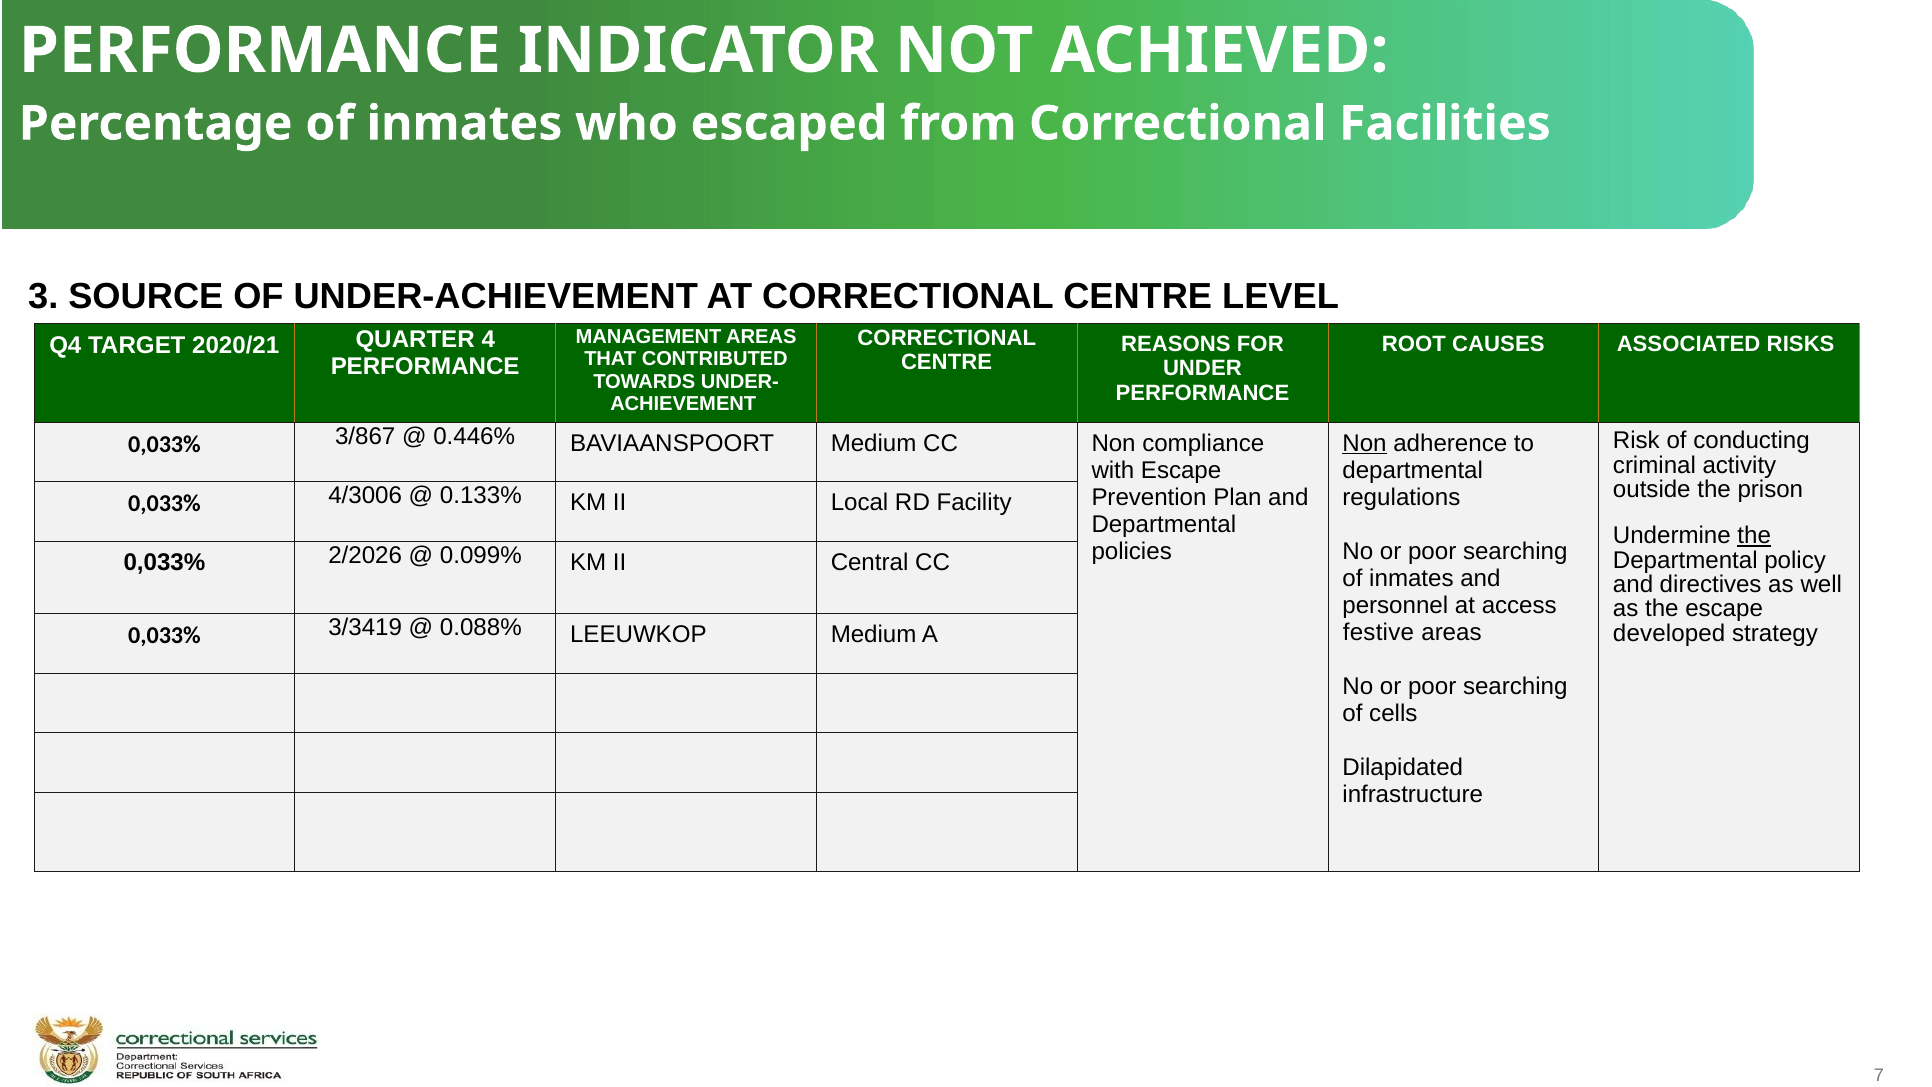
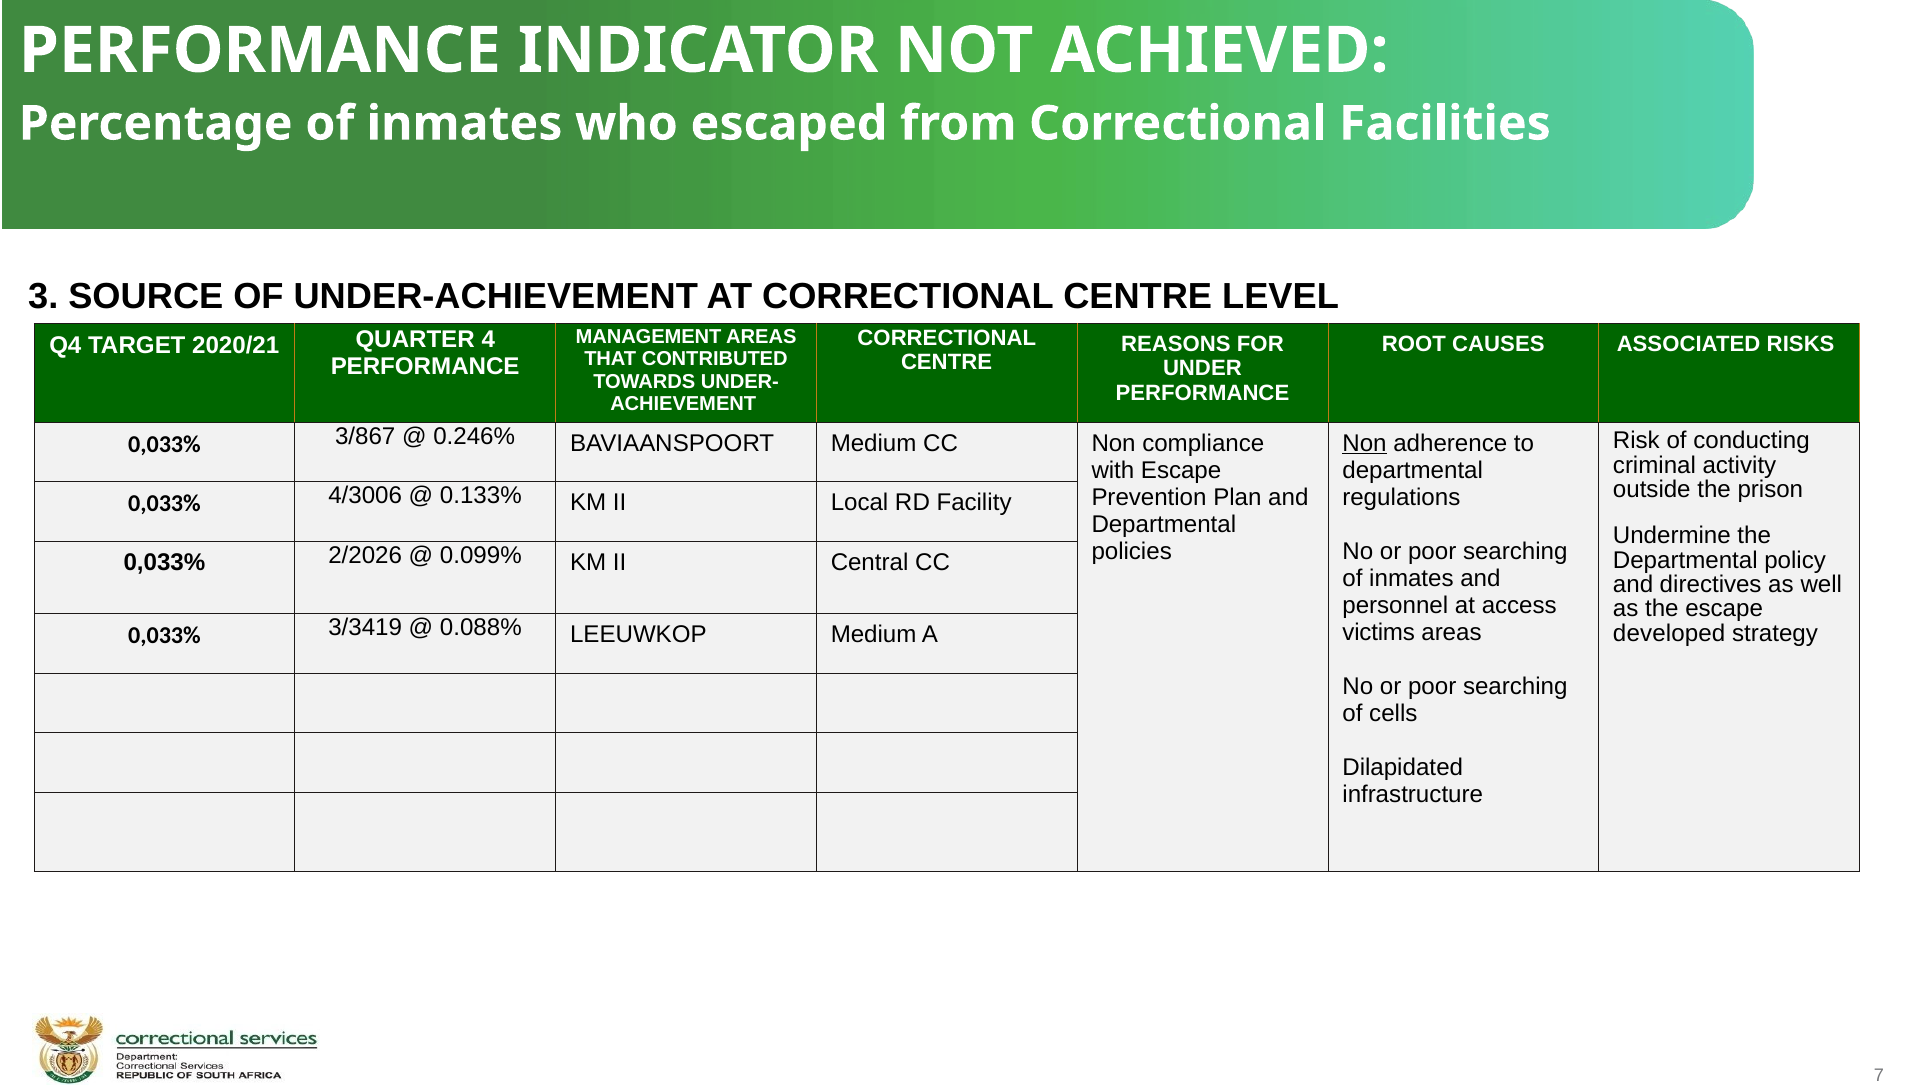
0.446%: 0.446% -> 0.246% (474, 436)
the underline: present -> none (1754, 536)
festive: festive -> victims (1379, 633)
